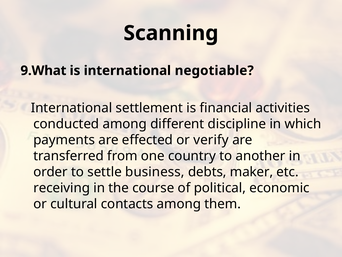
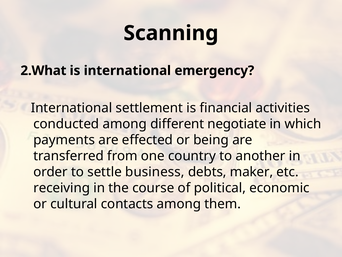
9.What: 9.What -> 2.What (43, 70)
negotiable: negotiable -> emergency (214, 70)
discipline: discipline -> negotiate (237, 124)
verify: verify -> being (211, 140)
